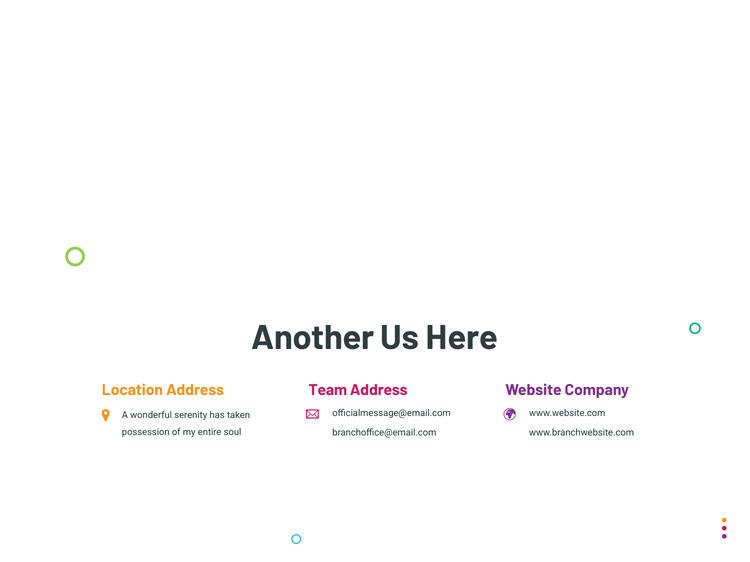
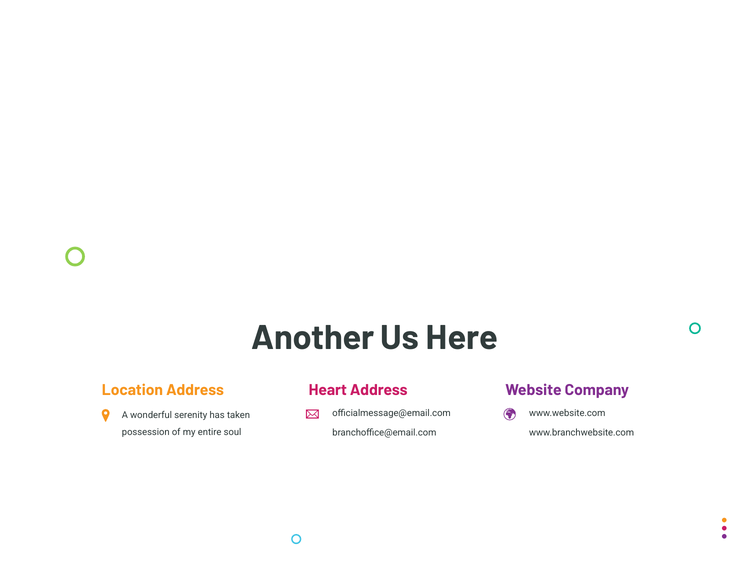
Team: Team -> Heart (328, 390)
